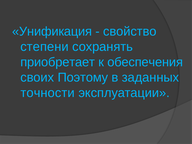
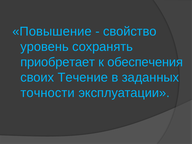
Унификация: Унификация -> Повышение (52, 31)
степени: степени -> уровень (45, 47)
Поэтому: Поэтому -> Течение (83, 77)
